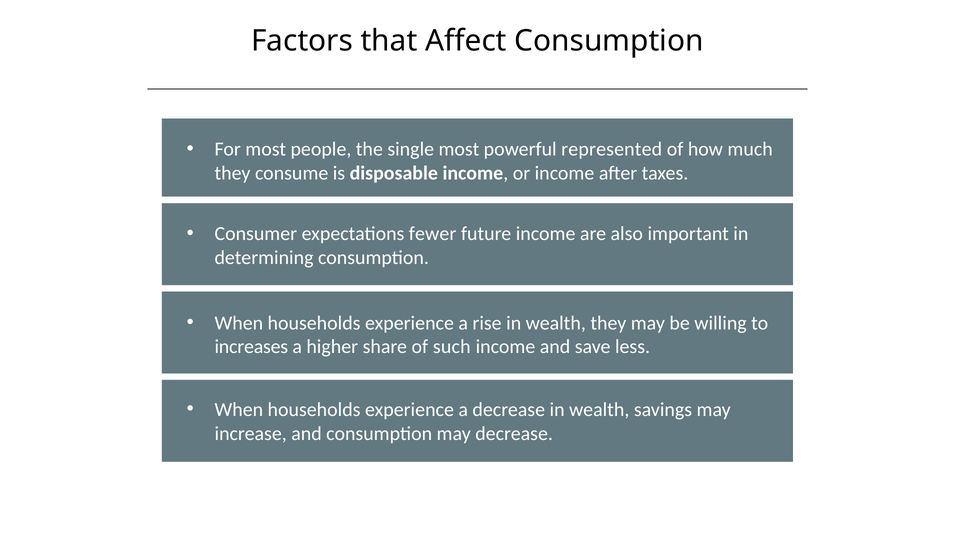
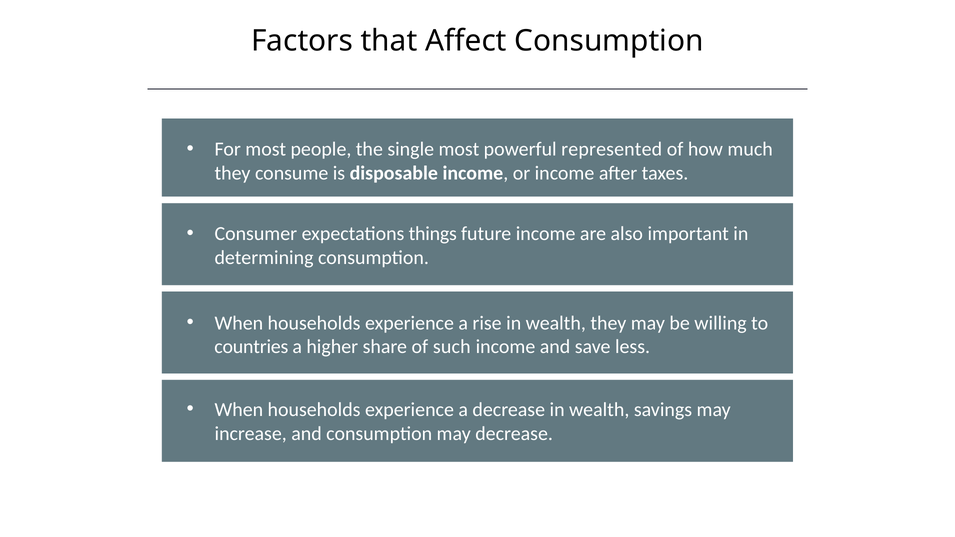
fewer: fewer -> things (433, 234)
increases: increases -> countries (251, 347)
